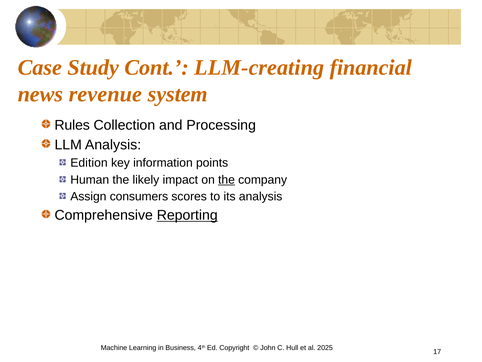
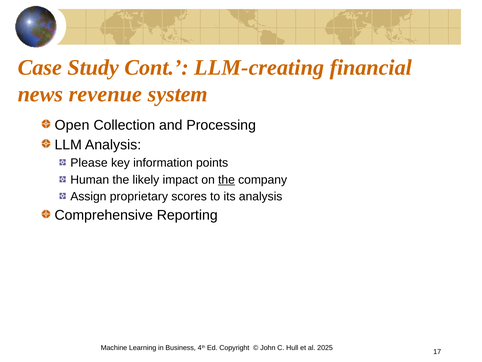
Rules: Rules -> Open (72, 125)
Edition: Edition -> Please (89, 163)
consumers: consumers -> proprietary (139, 196)
Reporting underline: present -> none (187, 215)
